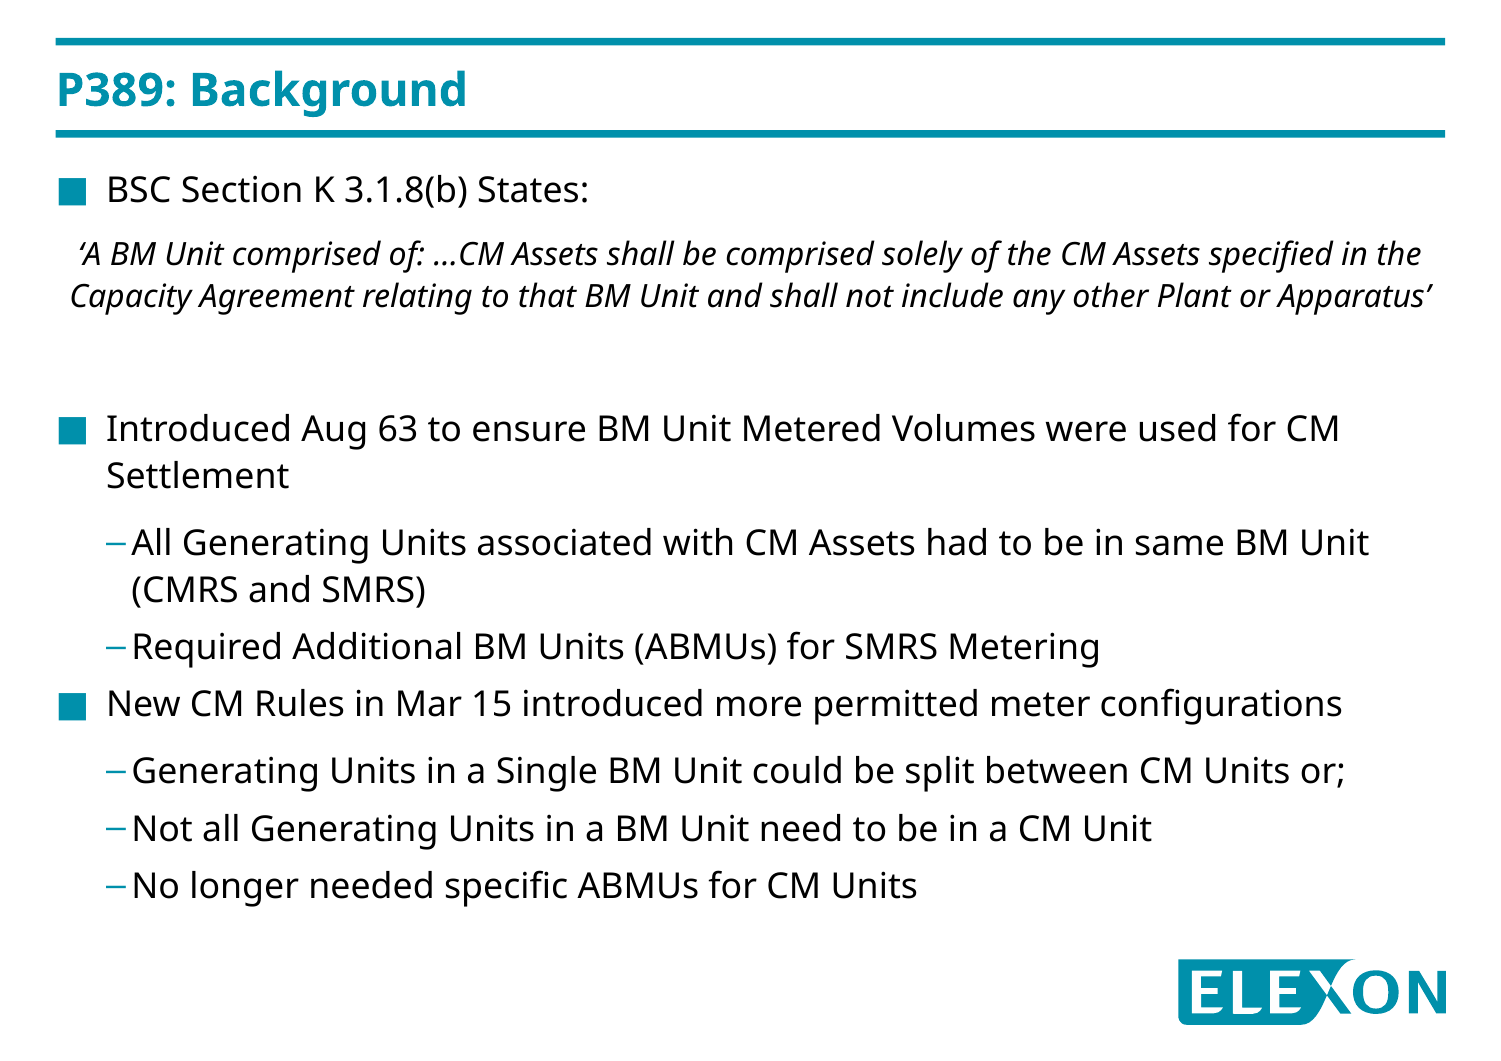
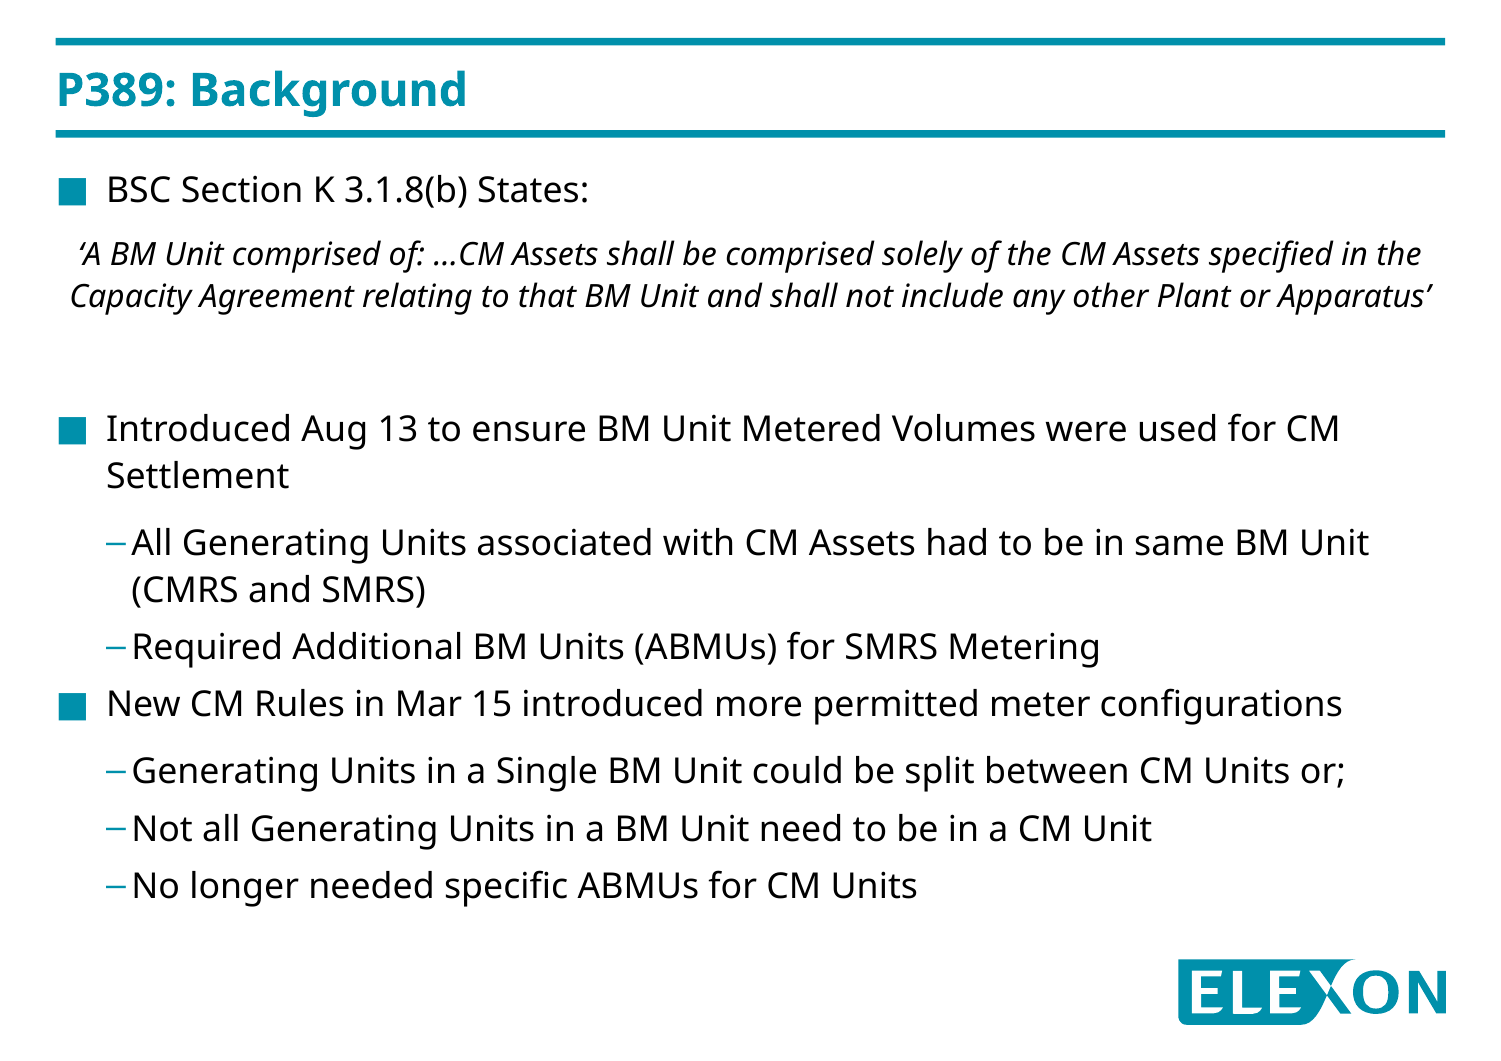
63: 63 -> 13 (398, 430)
